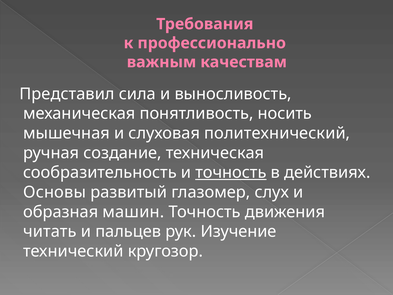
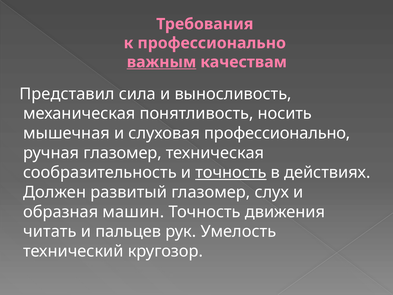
важным underline: none -> present (161, 62)
слуховая политехнический: политехнический -> профессионально (277, 133)
ручная создание: создание -> глазомер (122, 153)
Основы: Основы -> Должен (55, 192)
Изучение: Изучение -> Умелость (238, 231)
